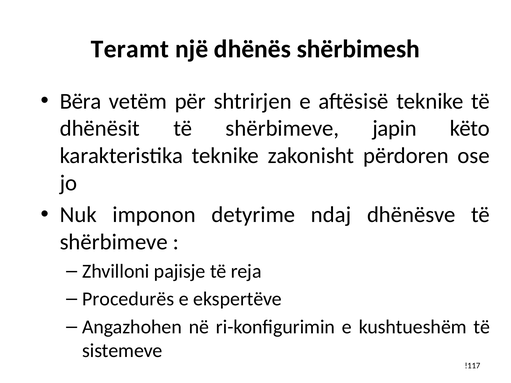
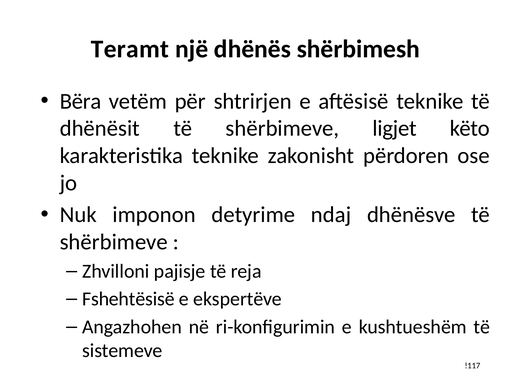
japin: japin -> ligjet (395, 129)
Procedurës: Procedurës -> Fshehtësisë (128, 299)
